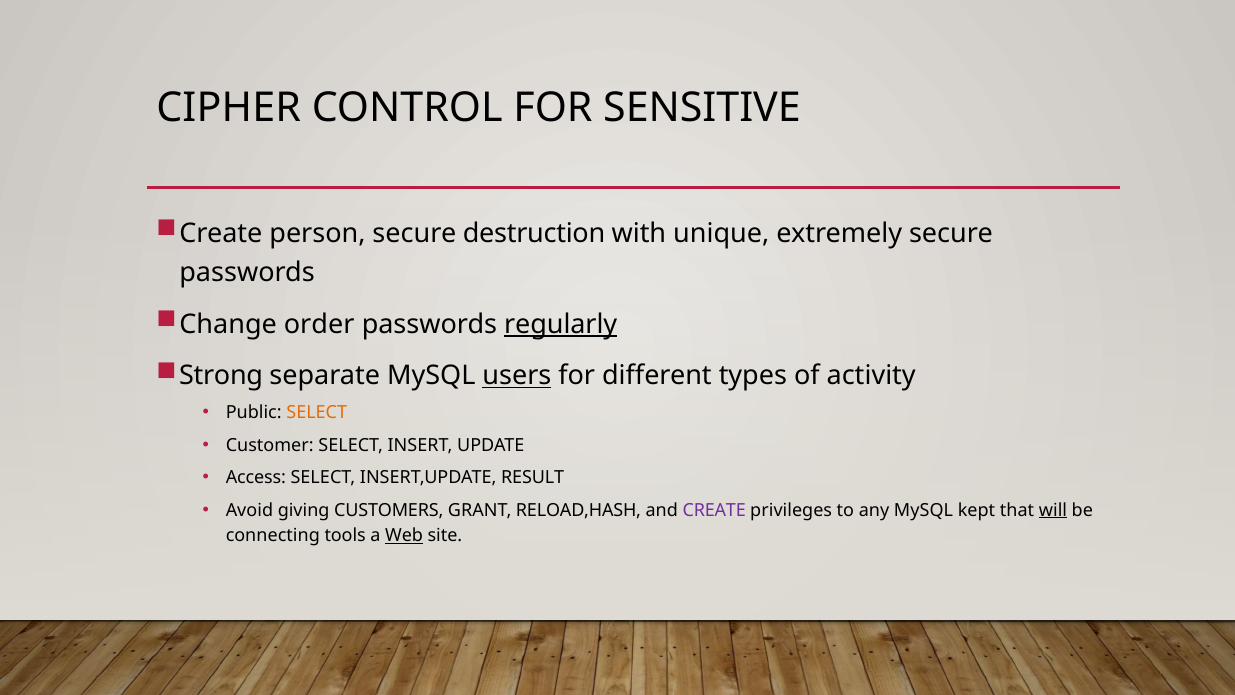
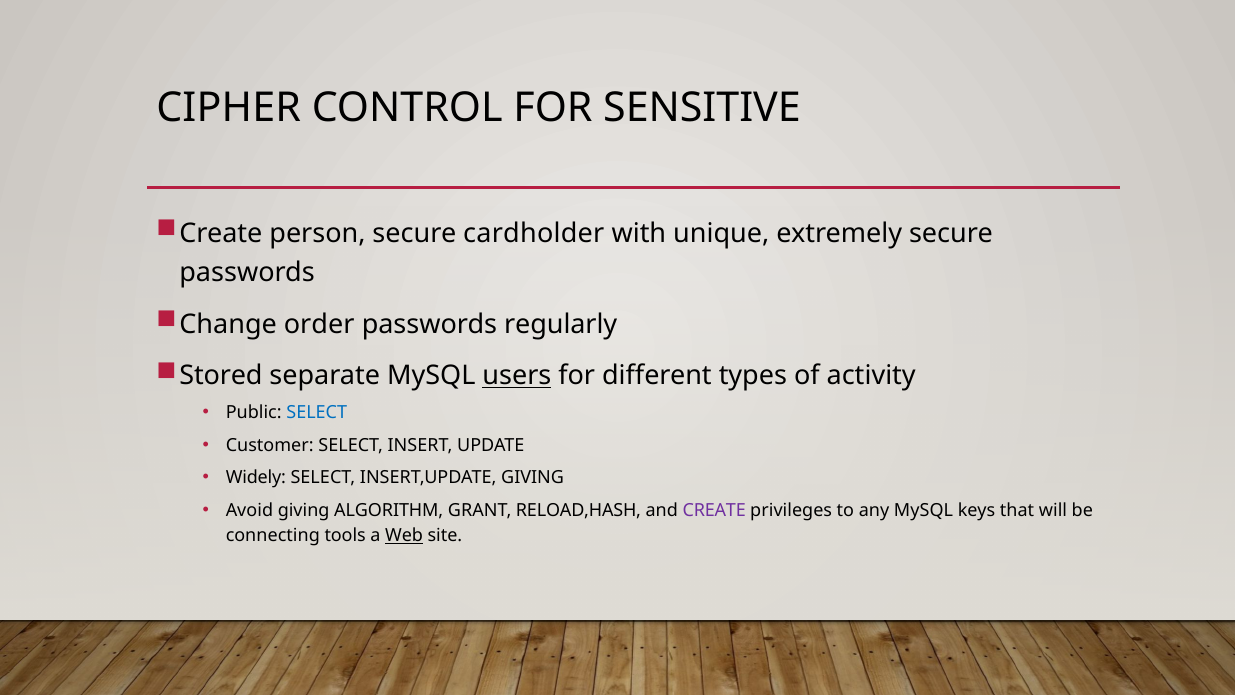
destruction: destruction -> cardholder (534, 233)
regularly underline: present -> none (561, 324)
Strong: Strong -> Stored (221, 376)
SELECT colour: orange -> blue (317, 413)
Access: Access -> Widely (256, 478)
INSERT,UPDATE RESULT: RESULT -> GIVING (533, 478)
CUSTOMERS: CUSTOMERS -> ALGORITHM (389, 510)
kept: kept -> keys (977, 510)
will underline: present -> none (1053, 510)
